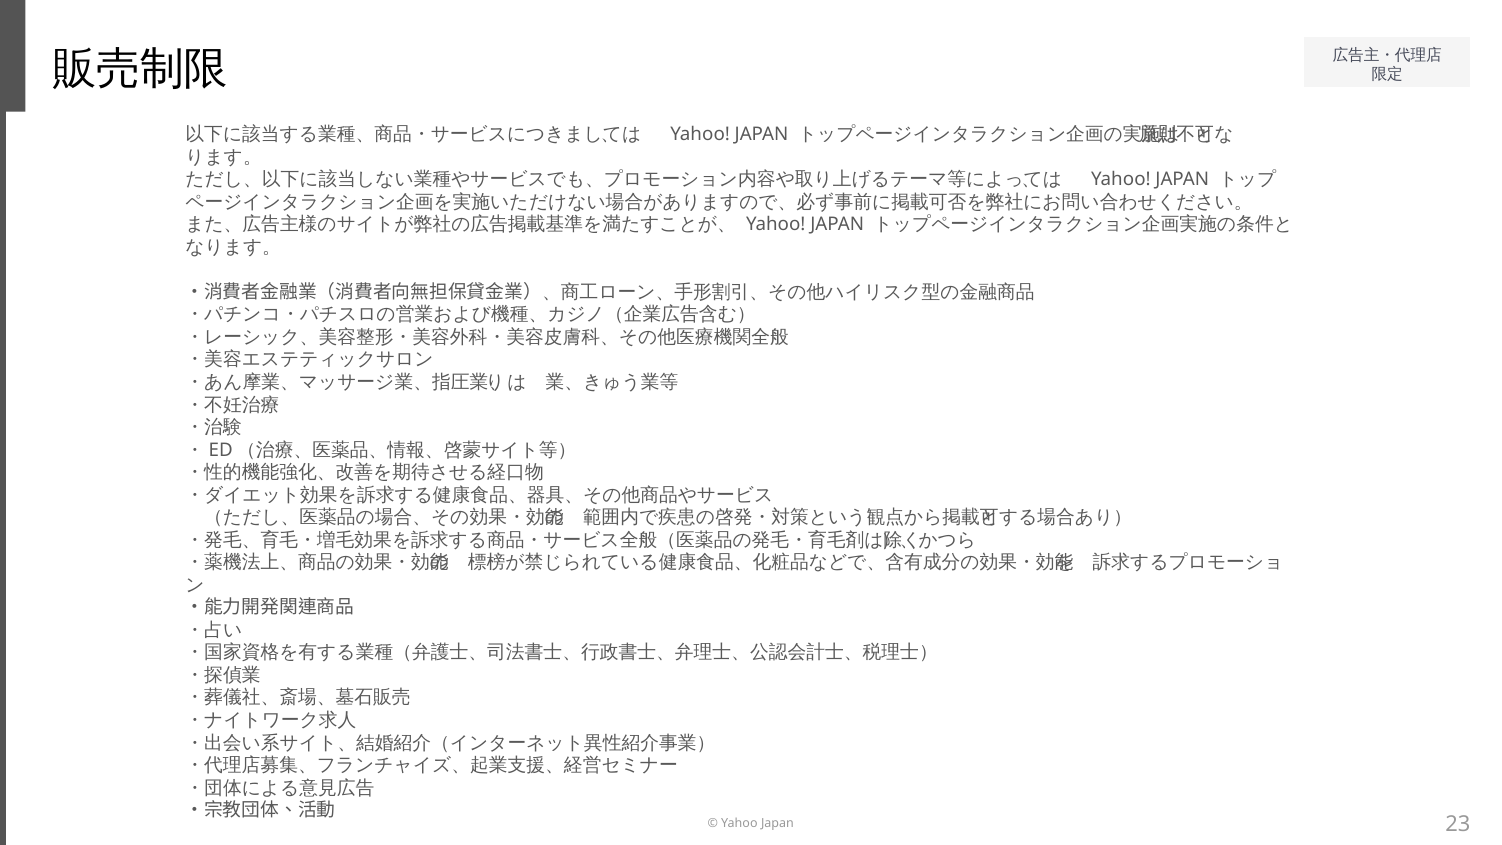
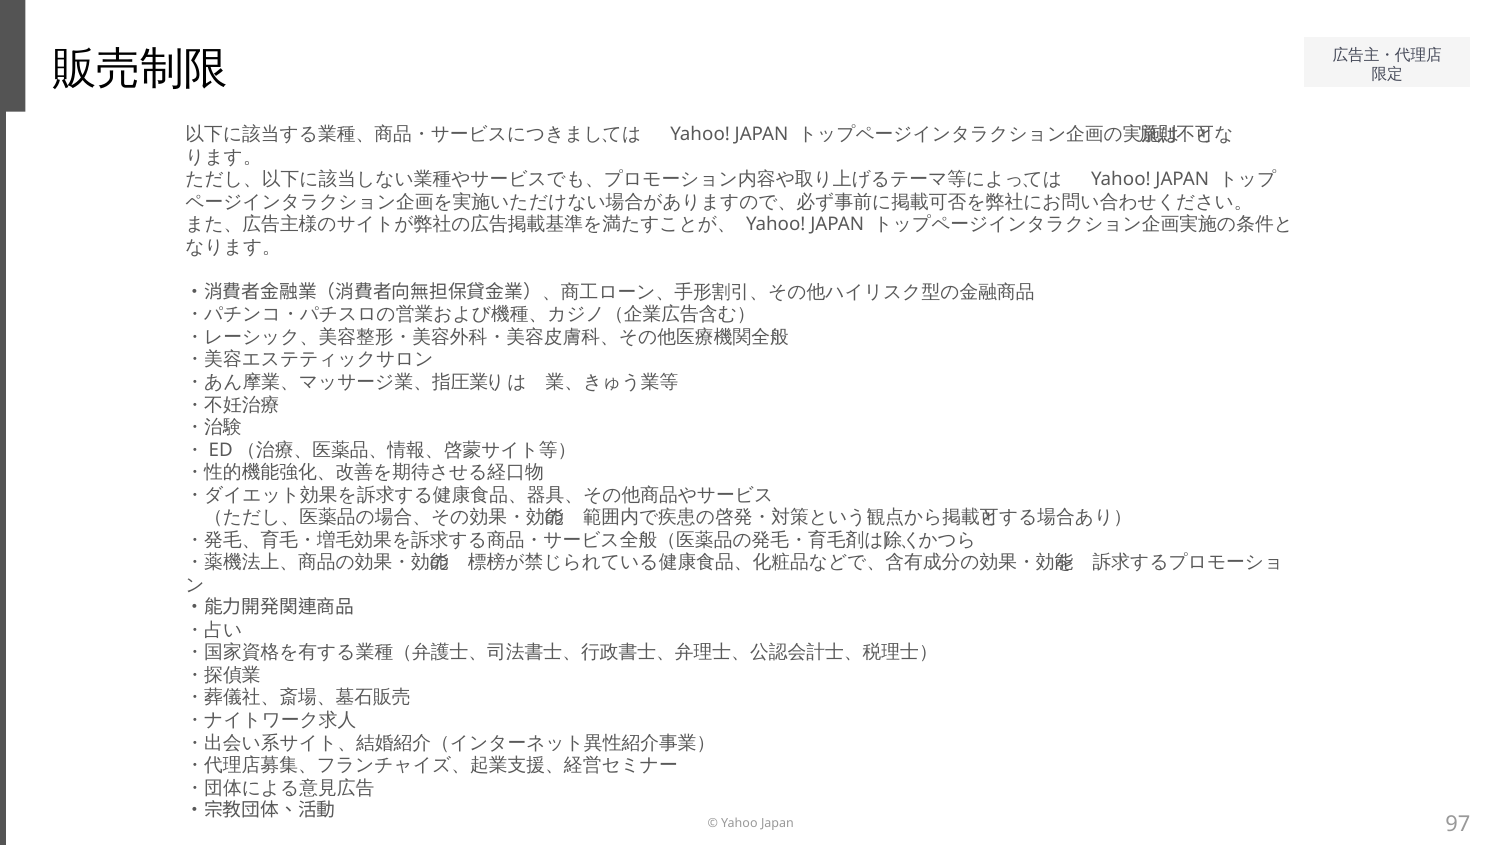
23: 23 -> 97 (1458, 824)
